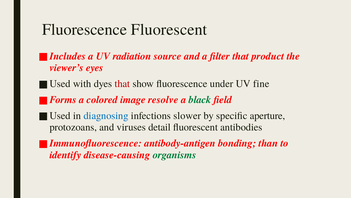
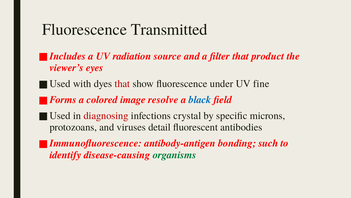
Fluorescence Fluorescent: Fluorescent -> Transmitted (169, 30)
black colour: green -> blue (200, 99)
diagnosing colour: blue -> red (106, 115)
slower: slower -> crystal (187, 115)
aperture: aperture -> microns (268, 115)
than: than -> such (268, 143)
